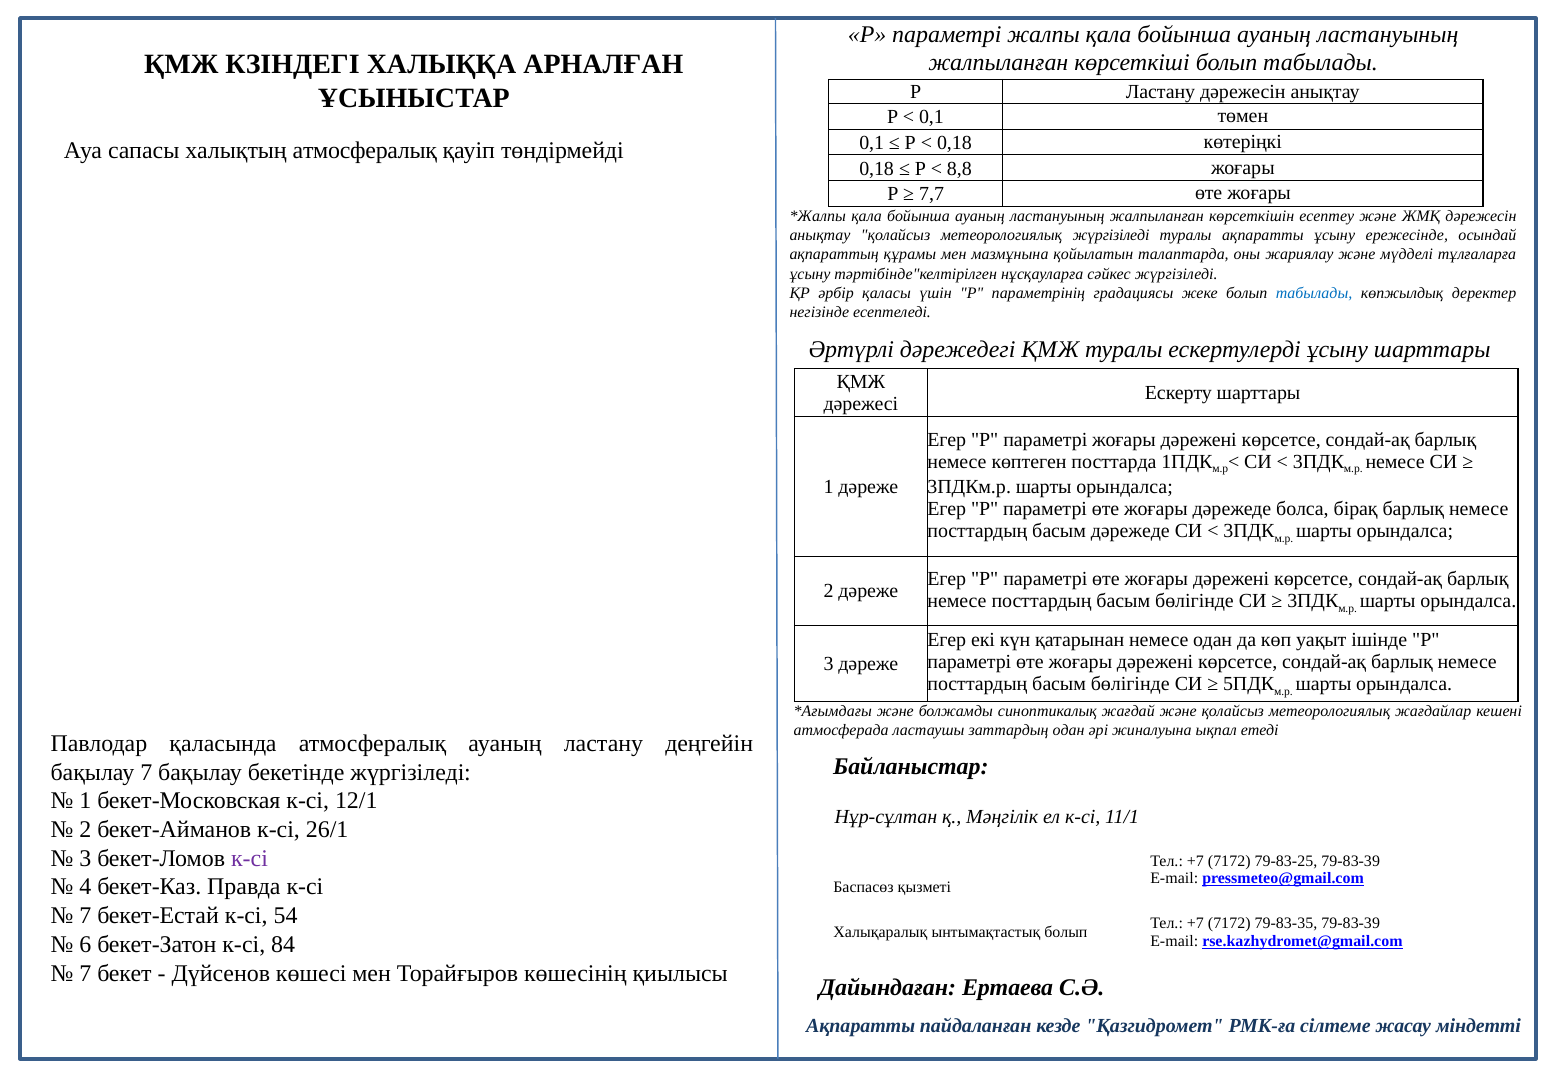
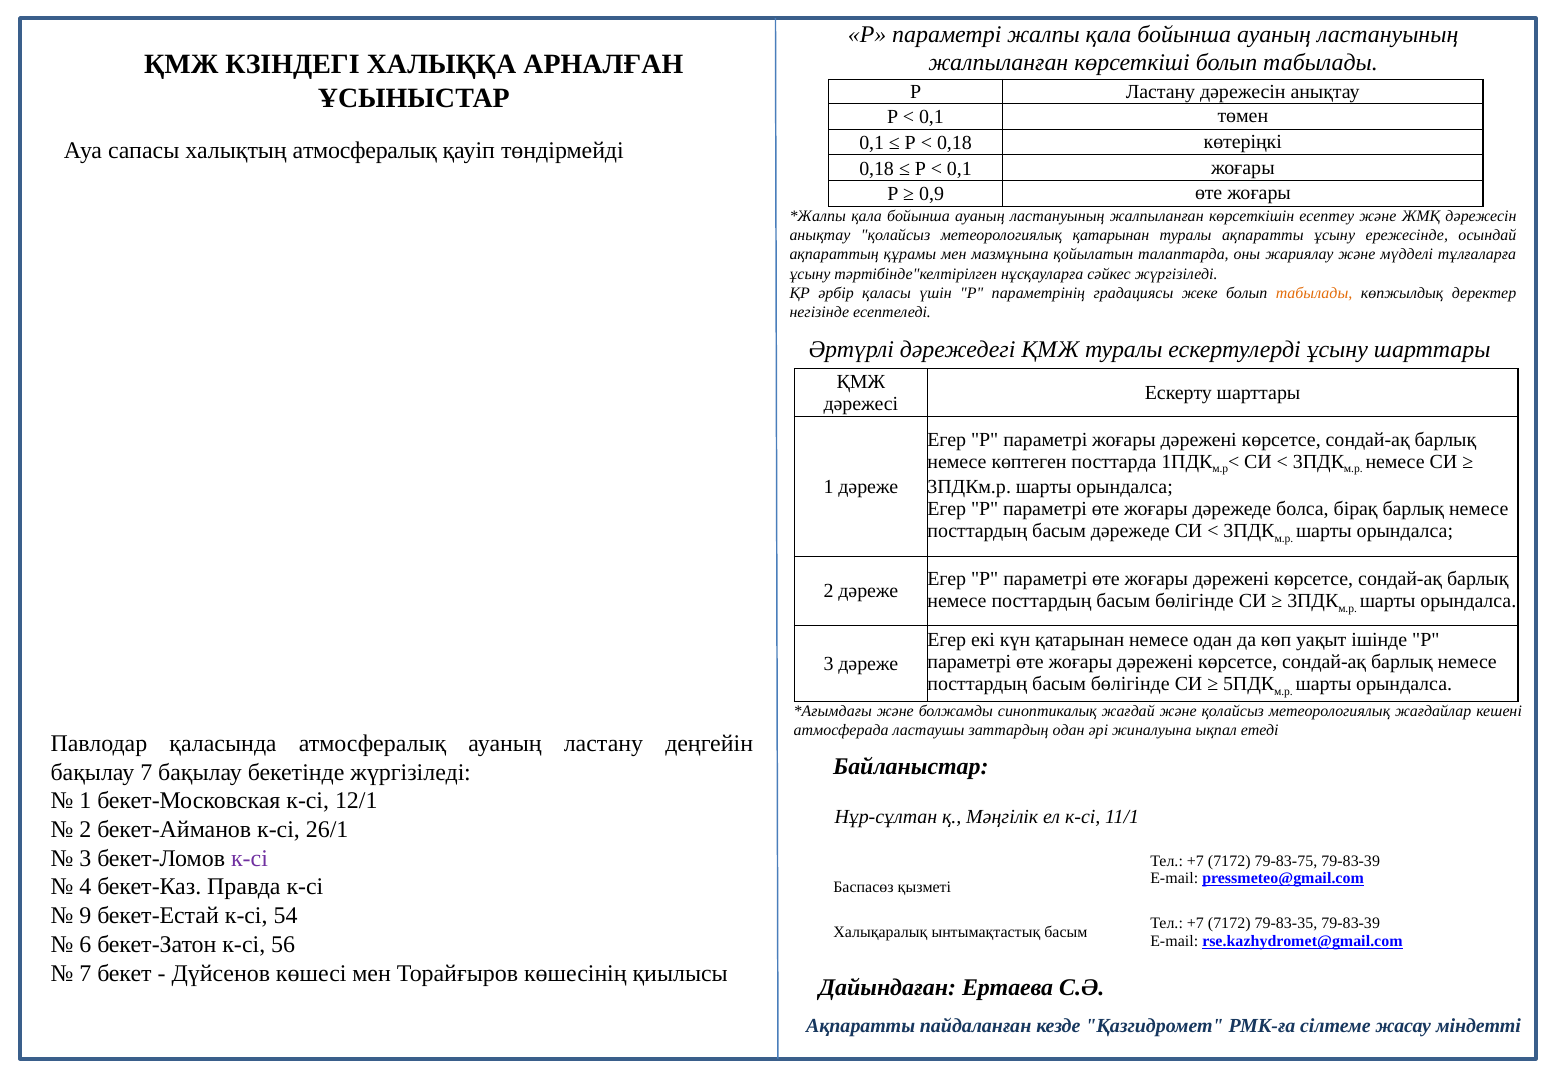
8,8: 8,8 -> 0,1 (959, 168)
7,7: 7,7 -> 0,9 (932, 194)
метеорологиялық жүргізіледі: жүргізіледі -> қатарынан (1111, 236)
табылады colour: blue -> orange (1314, 293)
79-83-25: 79-83-25 -> 79-83-75 (1286, 861)
7: 7 -> 9 (85, 916)
ынтымақтастық болып: болып -> басым (1066, 932)
84: 84 -> 56 (283, 945)
